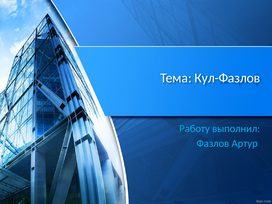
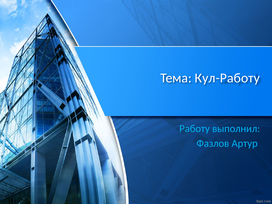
Кул-Фазлов: Кул-Фазлов -> Кул-Работу (227, 78)
